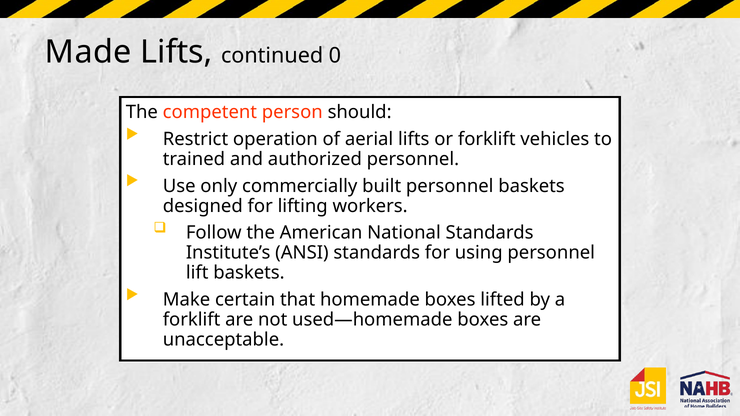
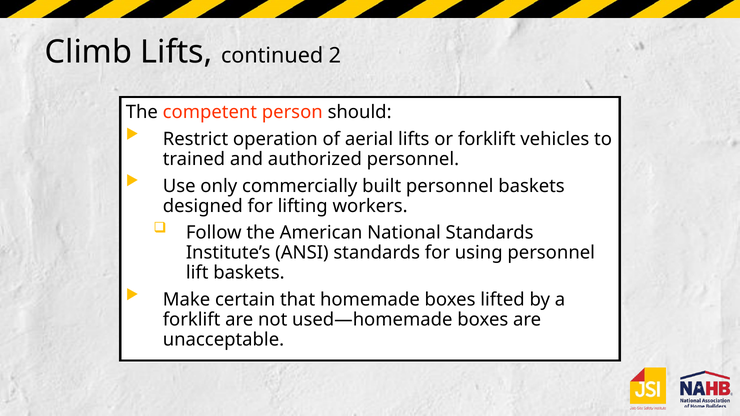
Made: Made -> Climb (88, 52)
0: 0 -> 2 (335, 56)
